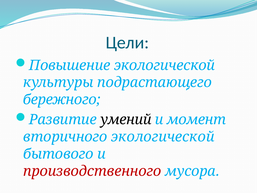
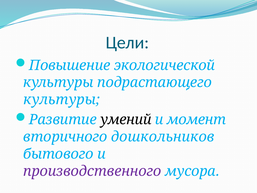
бережного: бережного -> культуры (62, 99)
вторичного экологической: экологической -> дошкольников (163, 137)
производственного colour: red -> purple (92, 171)
